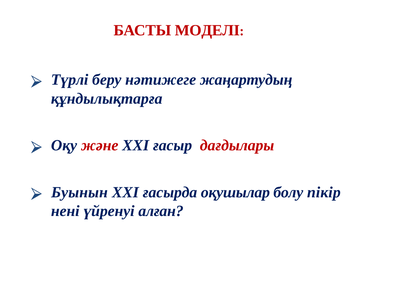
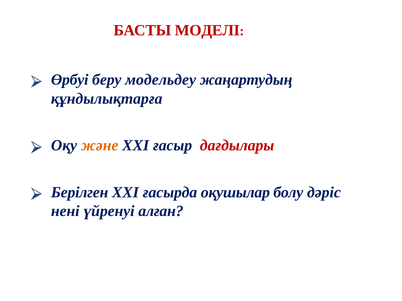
Түрлі: Түрлі -> Өрбуі (70, 80)
нәтижеге: нәтижеге -> модельдеу (161, 80)
және colour: red -> orange (100, 146)
Буынын: Буынын -> Берілген (80, 193)
пікір: пікір -> дәріс (324, 193)
